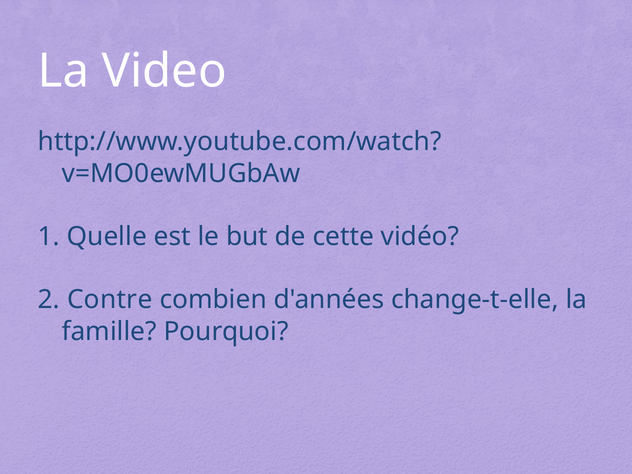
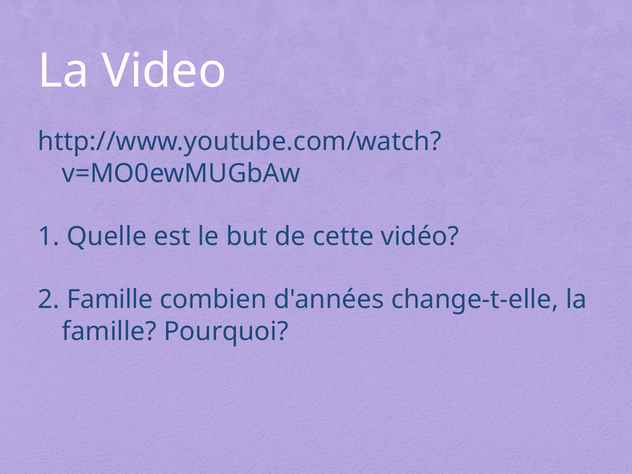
2 Contre: Contre -> Famille (110, 300)
